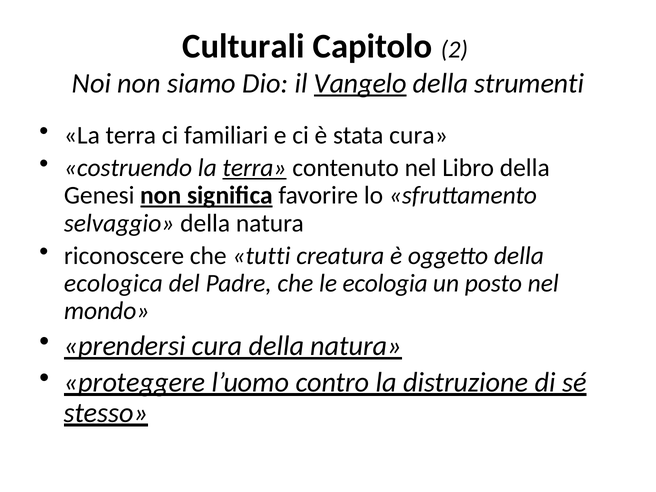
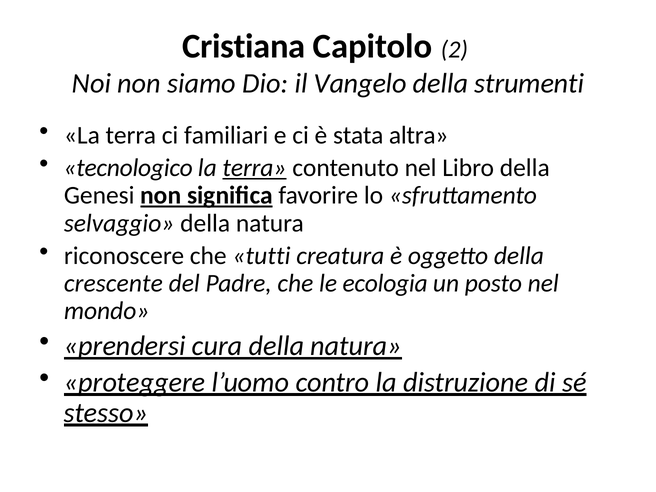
Culturali: Culturali -> Cristiana (244, 46)
Vangelo underline: present -> none (360, 83)
stata cura: cura -> altra (419, 135)
costruendo: costruendo -> tecnologico (128, 168)
ecologica: ecologica -> crescente (113, 283)
